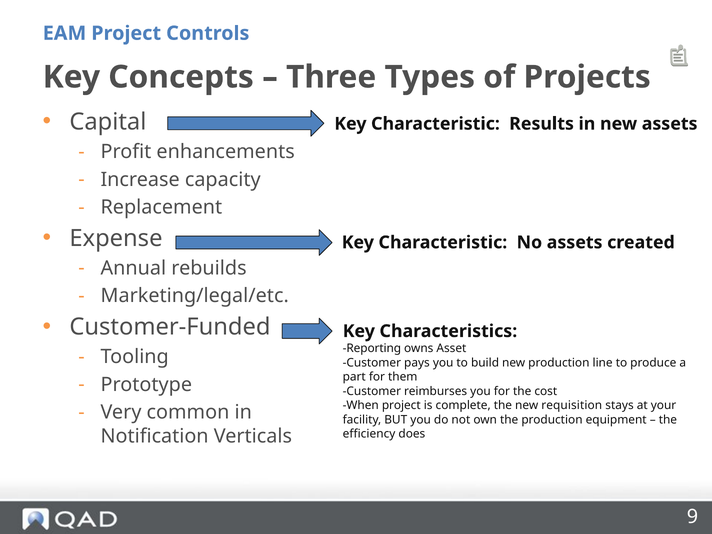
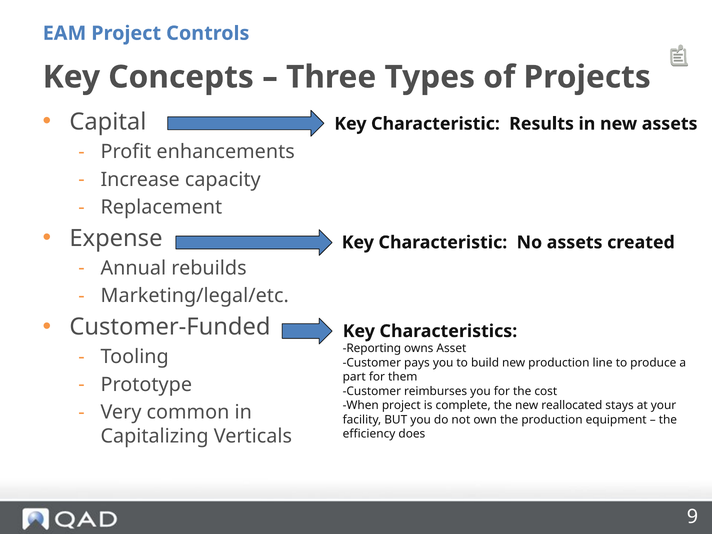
requisition: requisition -> reallocated (572, 406)
Notification: Notification -> Capitalizing (155, 436)
